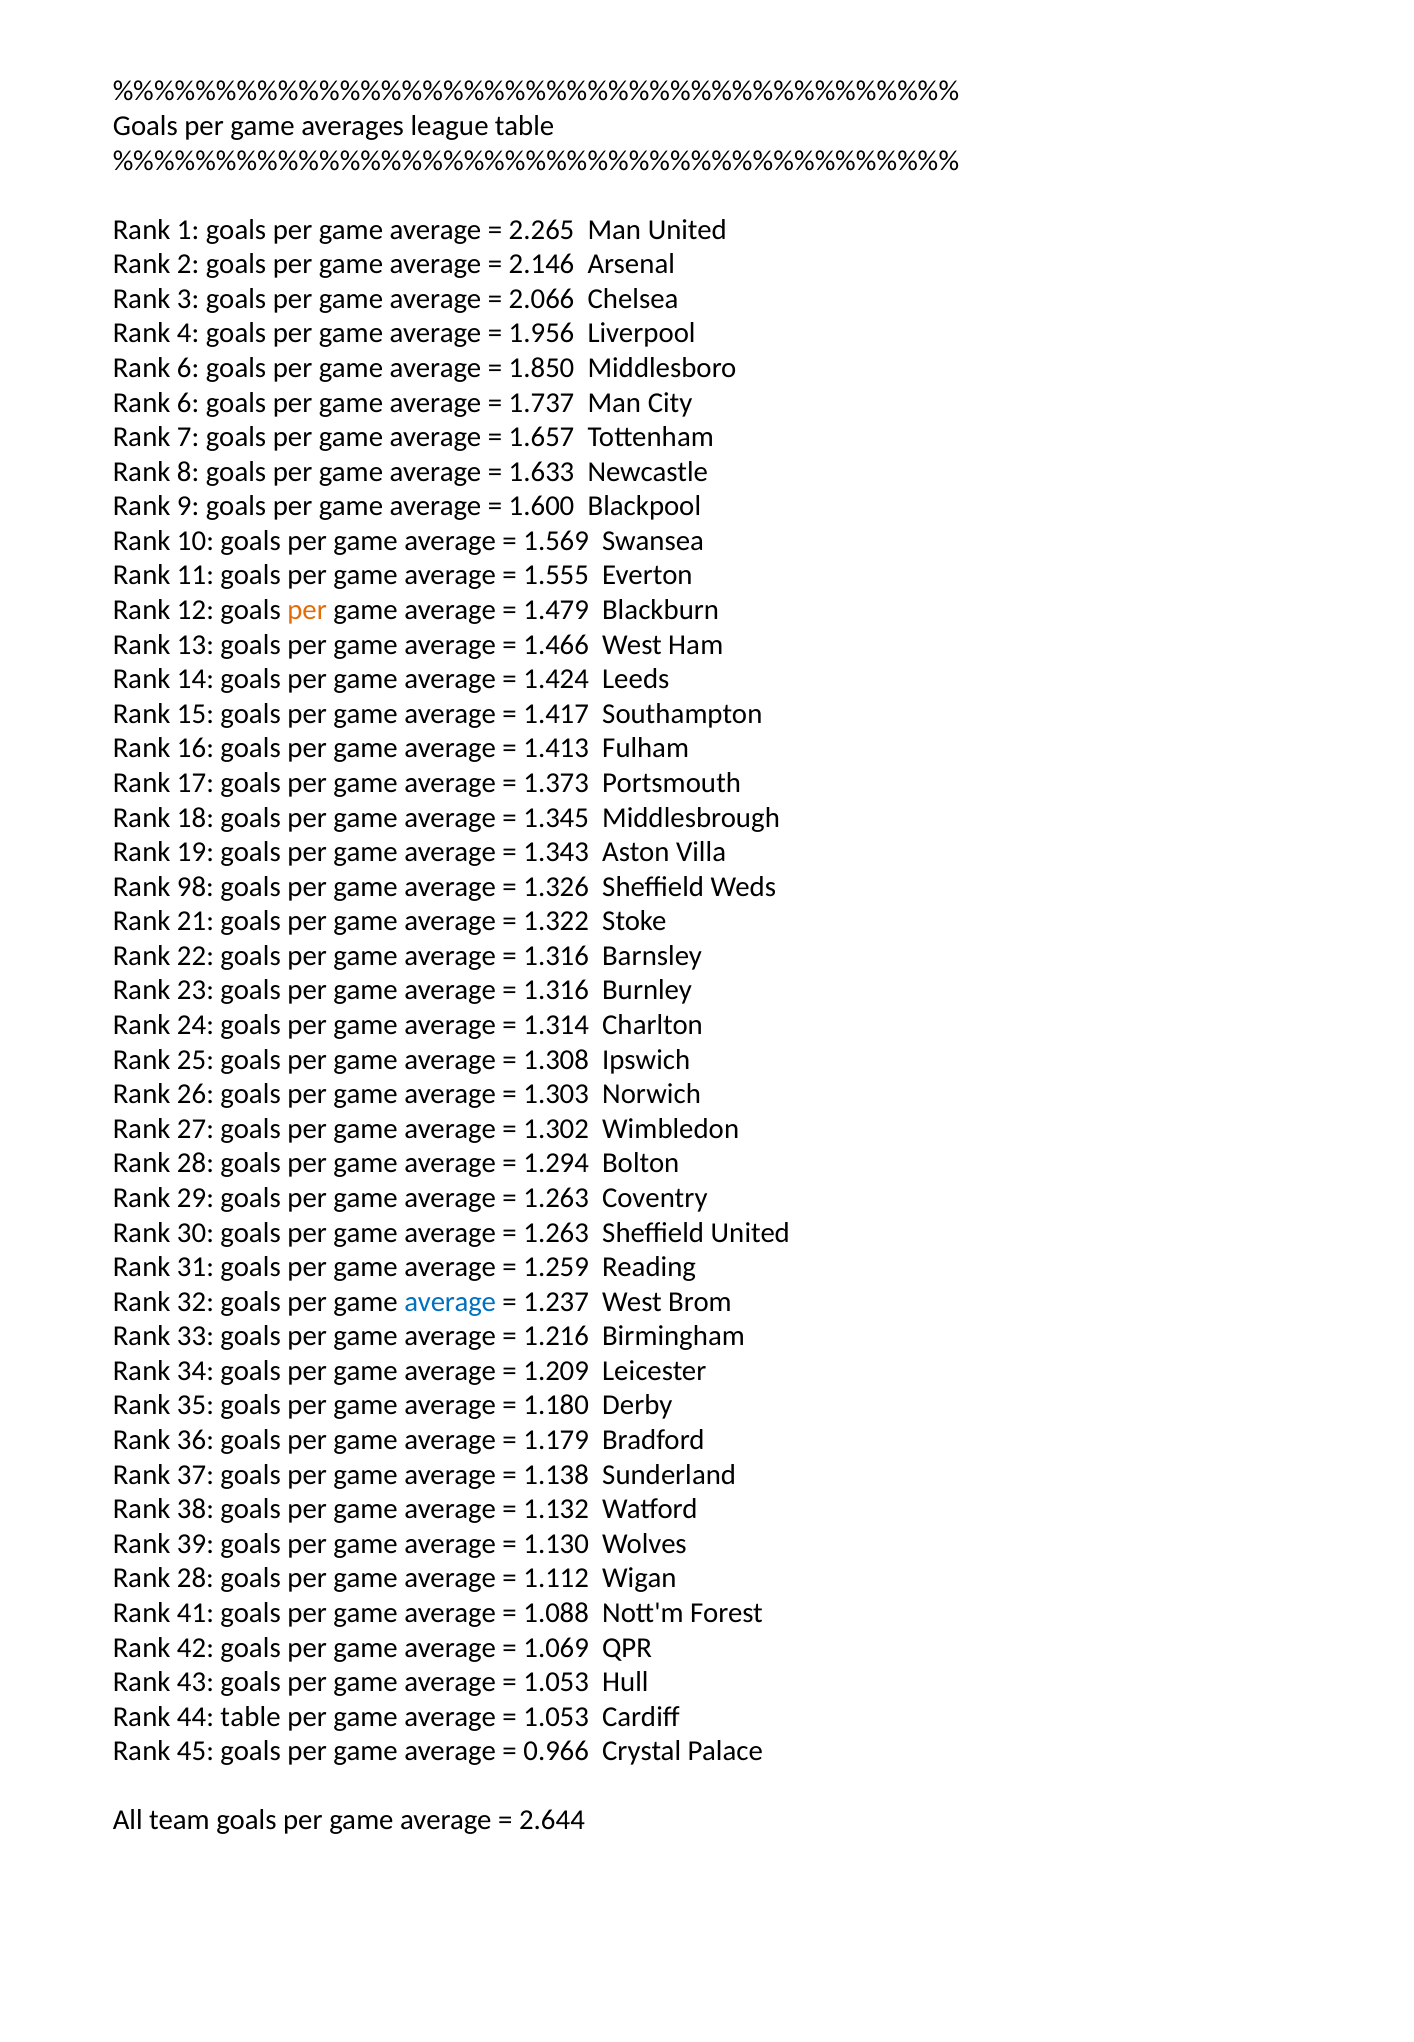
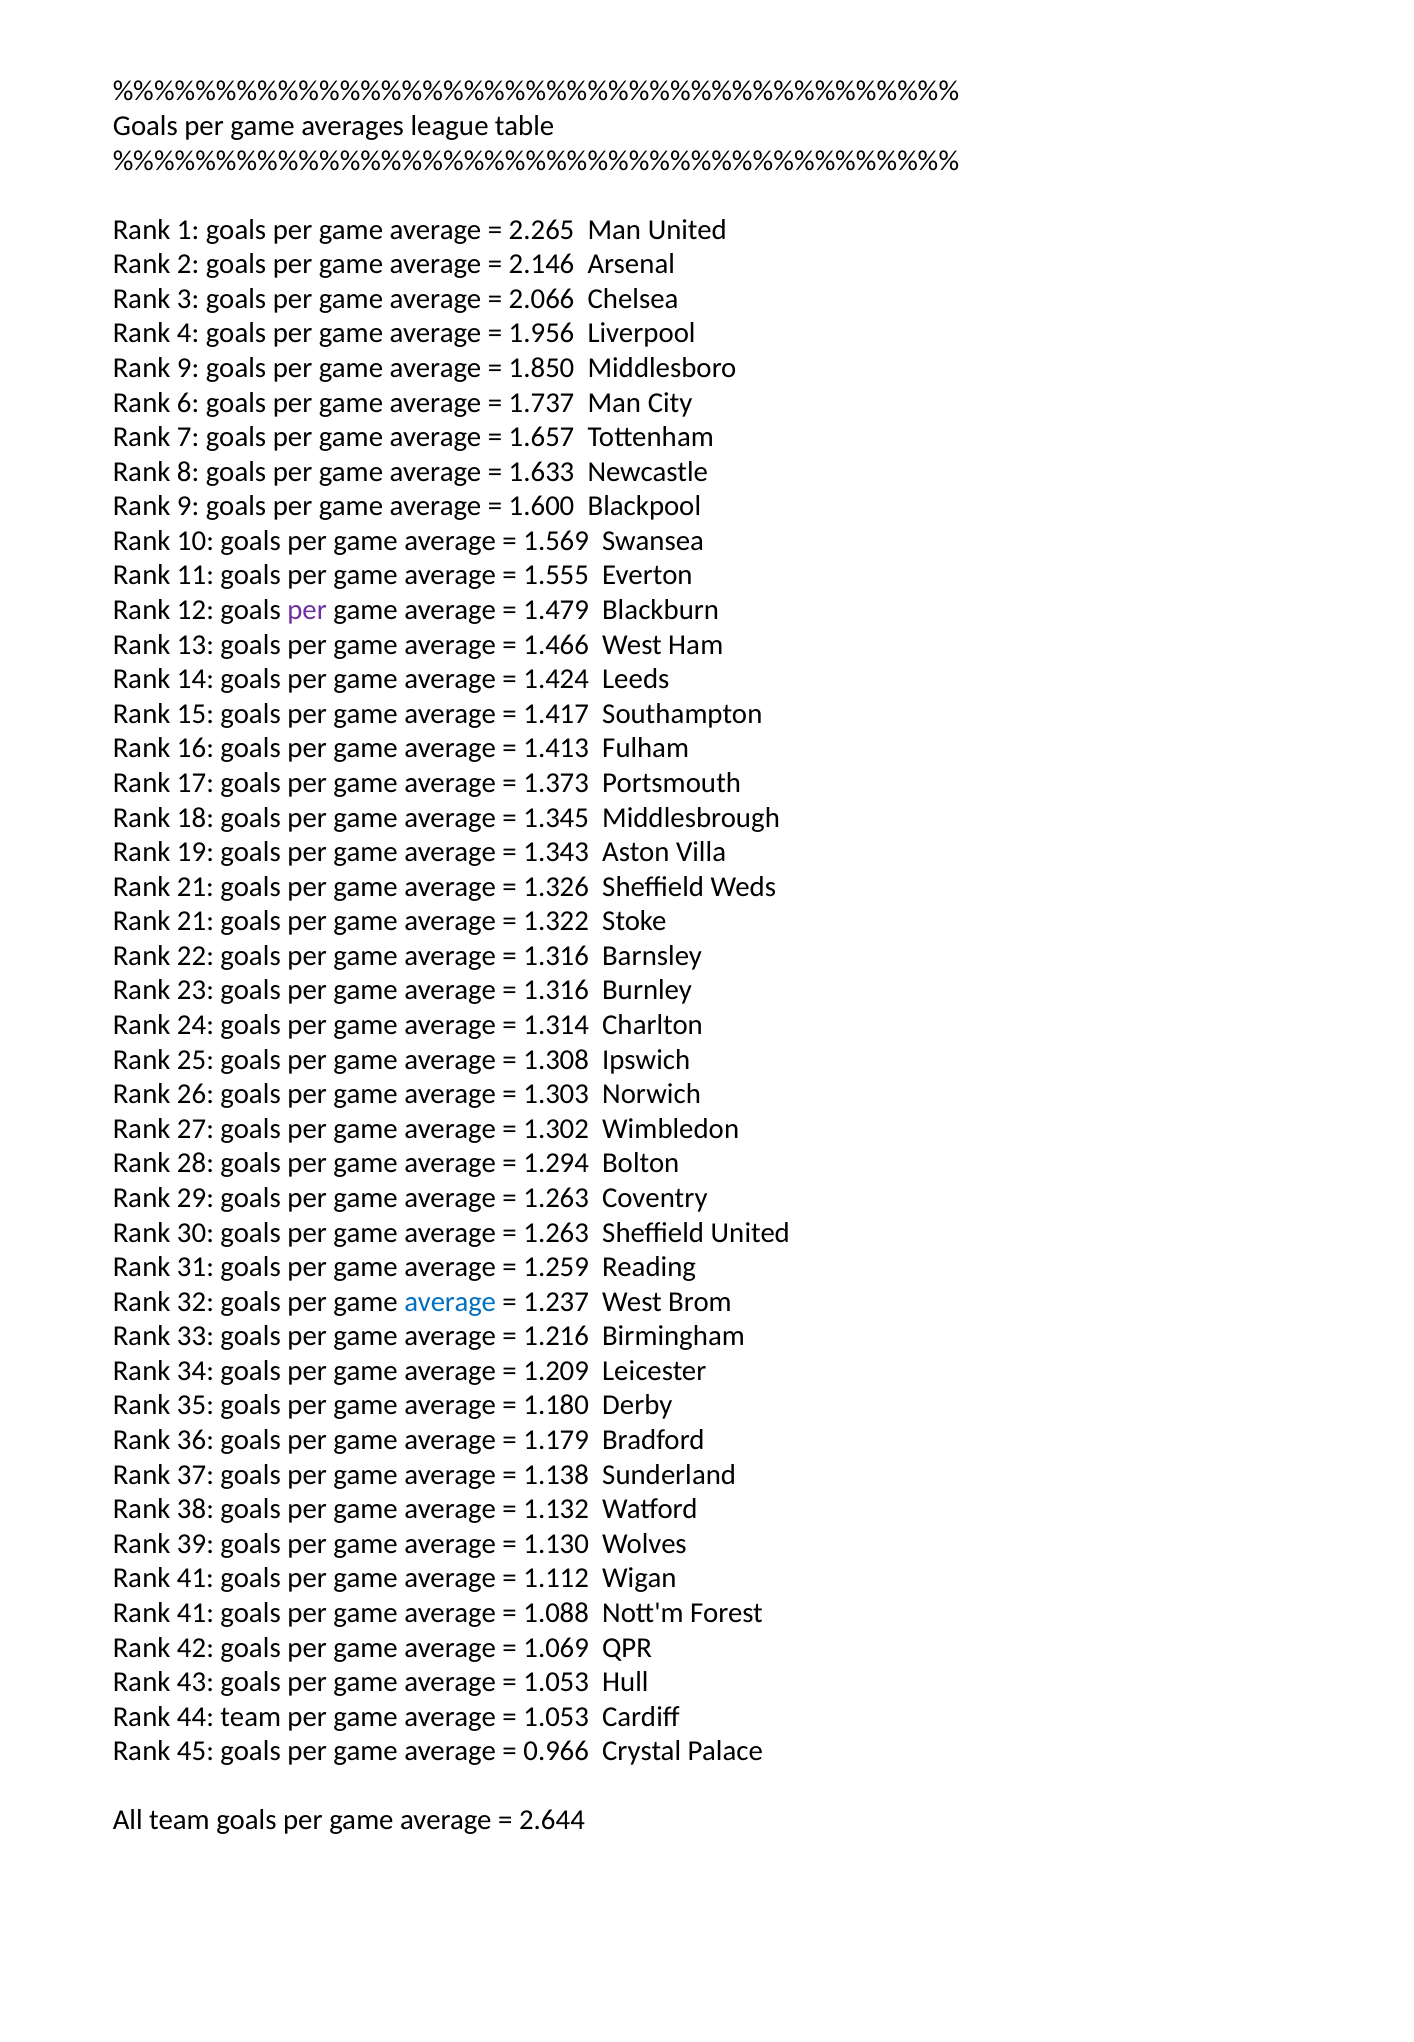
6: 6 -> 9 (188, 368)
per colour: orange -> purple (307, 610)
98: 98 -> 21 (195, 887)
28: 28 -> 41 (195, 1579)
44 table: table -> team (251, 1717)
